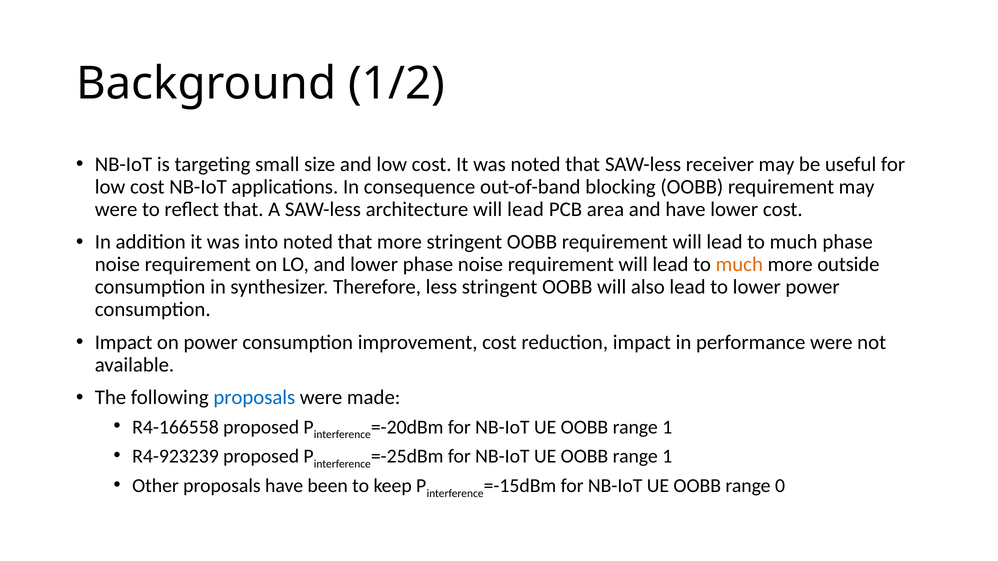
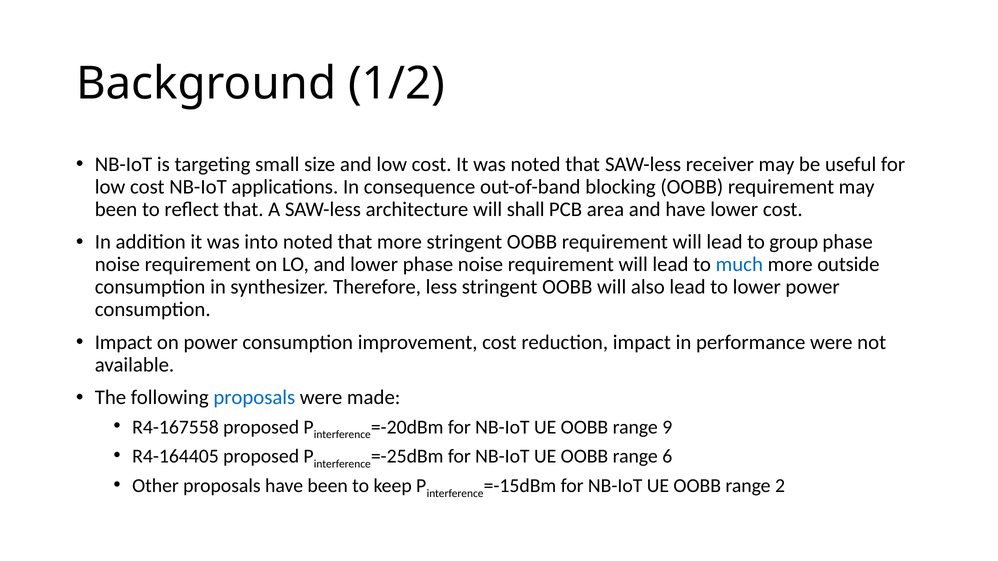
were: were -> been (116, 209)
architecture will lead: lead -> shall (526, 209)
much: much -> group (794, 242)
much colour: orange -> blue (739, 265)
R4-166558: R4-166558 -> R4-167558 (176, 427)
1: 1 -> 9 (667, 427)
R4-923239: R4-923239 -> R4-164405 (176, 457)
1: 1 -> 6 (667, 457)
0: 0 -> 2 (780, 486)
